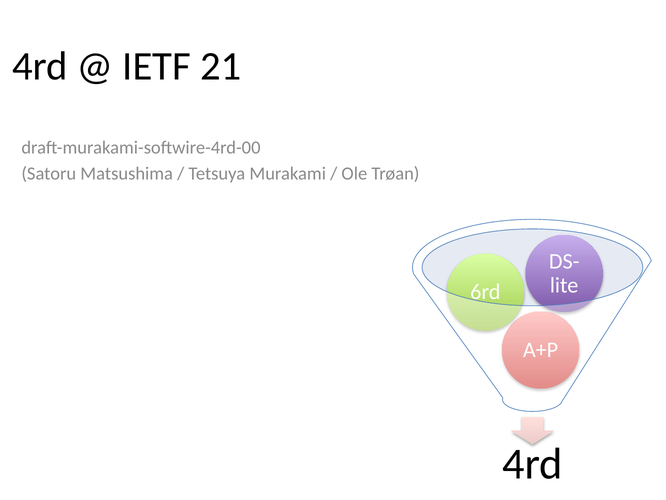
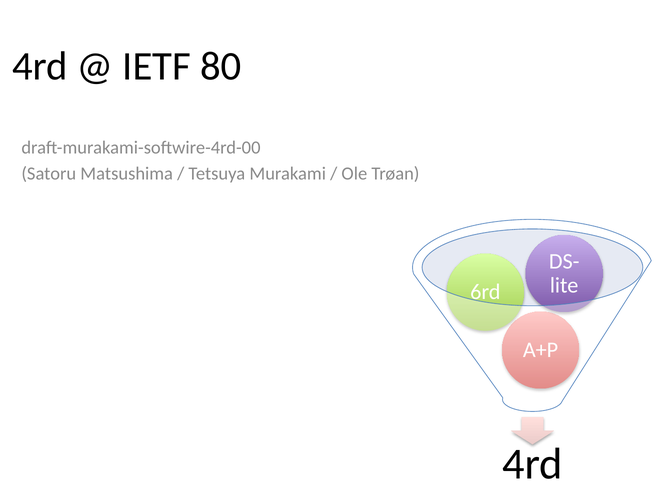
21: 21 -> 80 (221, 66)
